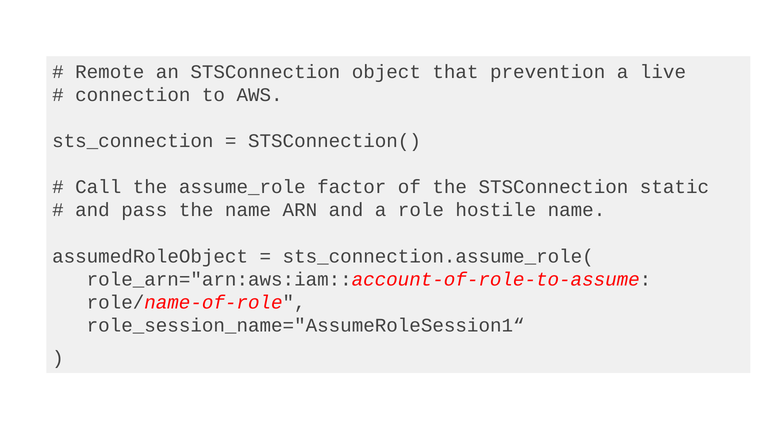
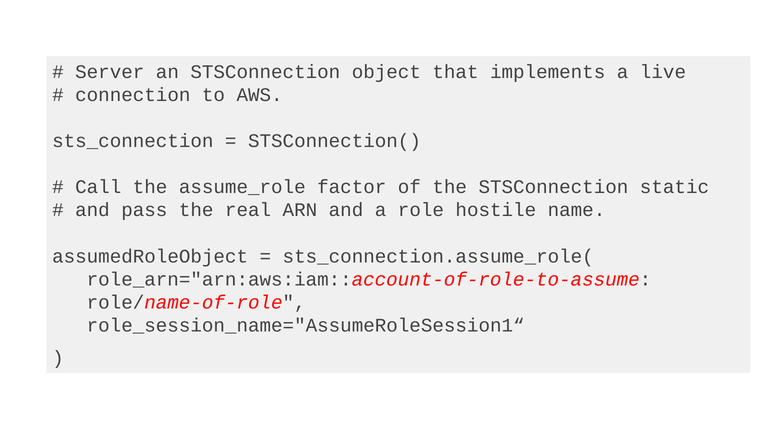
Remote: Remote -> Server (110, 72)
prevention: prevention -> implements (548, 72)
the name: name -> real (248, 210)
